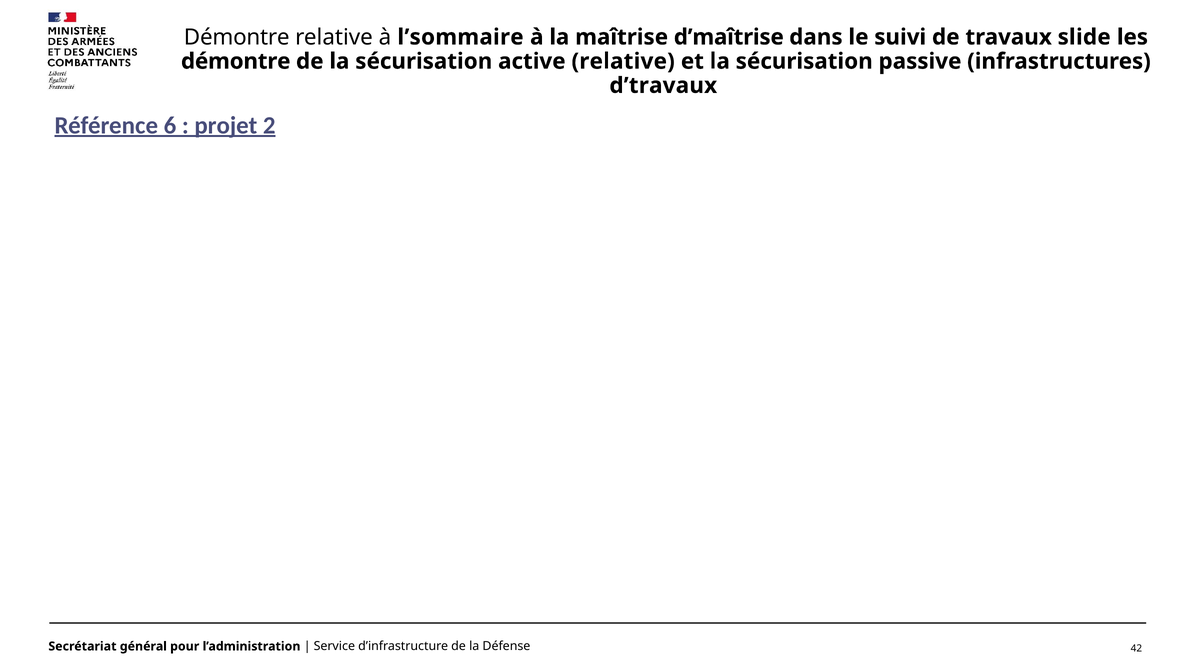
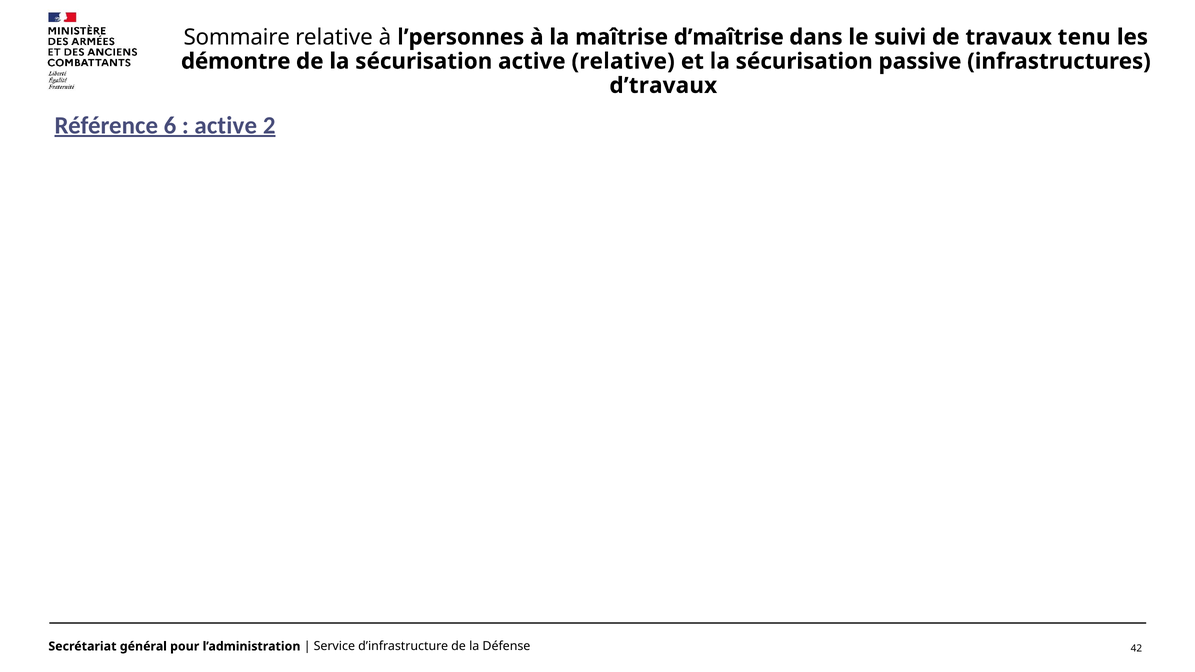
Démontre: Démontre -> Sommaire (237, 37)
l’sommaire: l’sommaire -> l’personnes (461, 37)
slide: slide -> tenu (1084, 37)
projet: projet -> active (226, 125)
